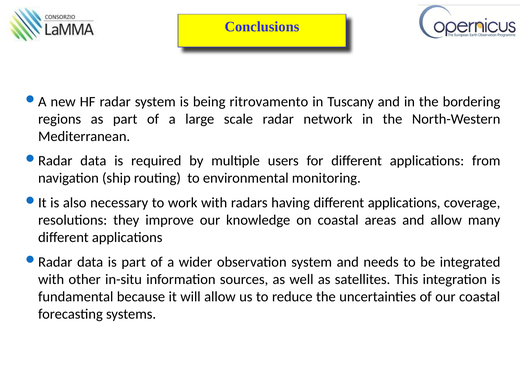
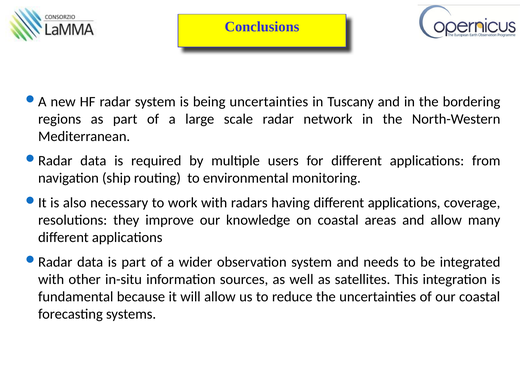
being ritrovamento: ritrovamento -> uncertainties (269, 102)
